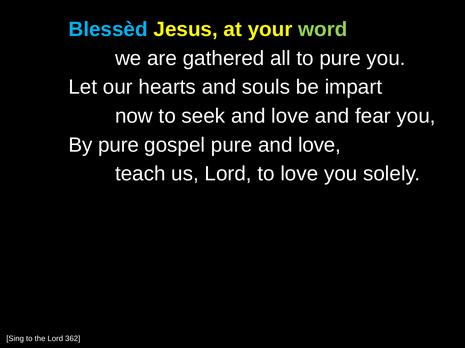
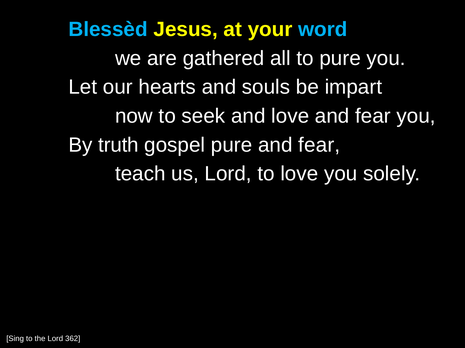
word colour: light green -> light blue (323, 29)
By pure: pure -> truth (119, 145)
pure and love: love -> fear (319, 145)
